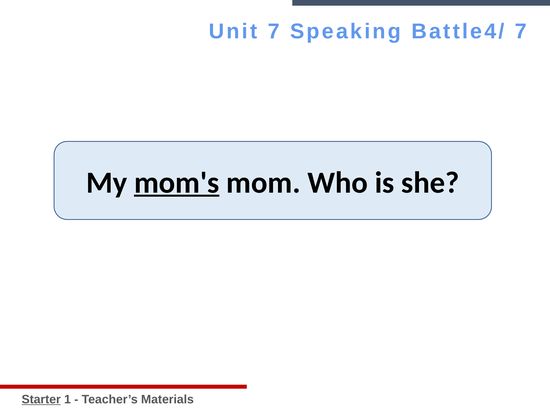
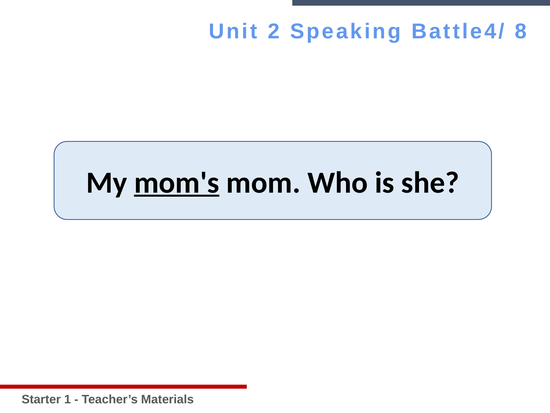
Unit 7: 7 -> 2 (274, 32)
Battle4/ 7: 7 -> 8 (521, 32)
Starter underline: present -> none (41, 399)
